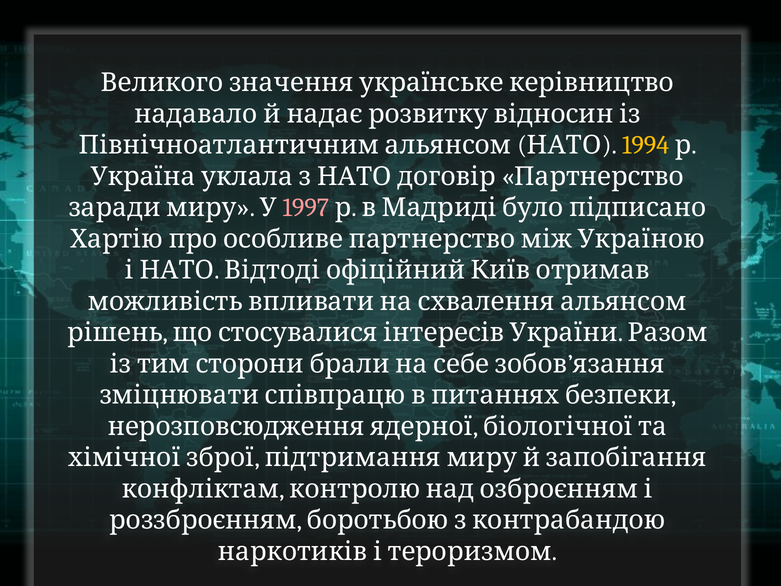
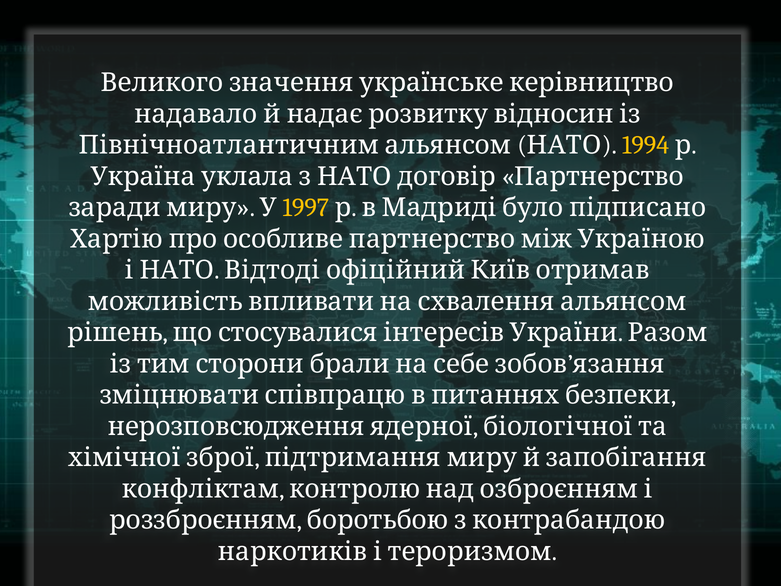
1997 colour: pink -> yellow (306, 208)
